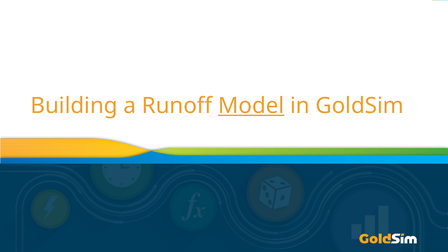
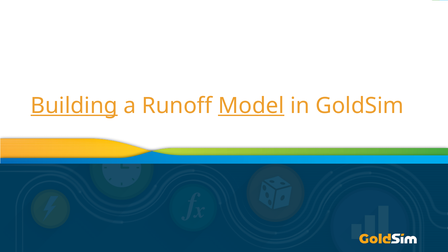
Building underline: none -> present (74, 106)
